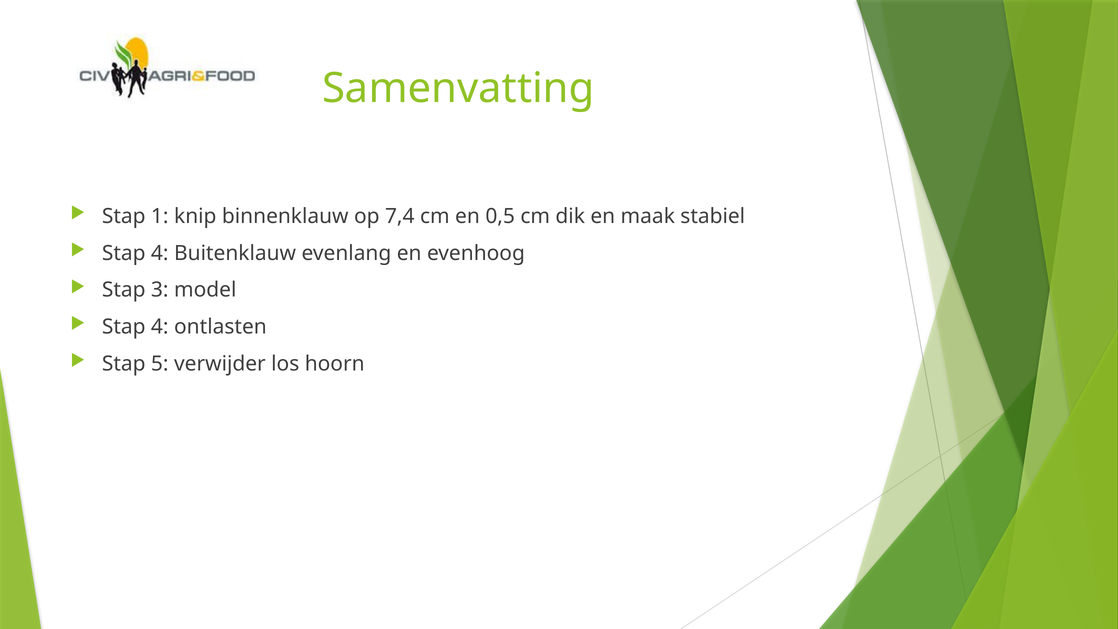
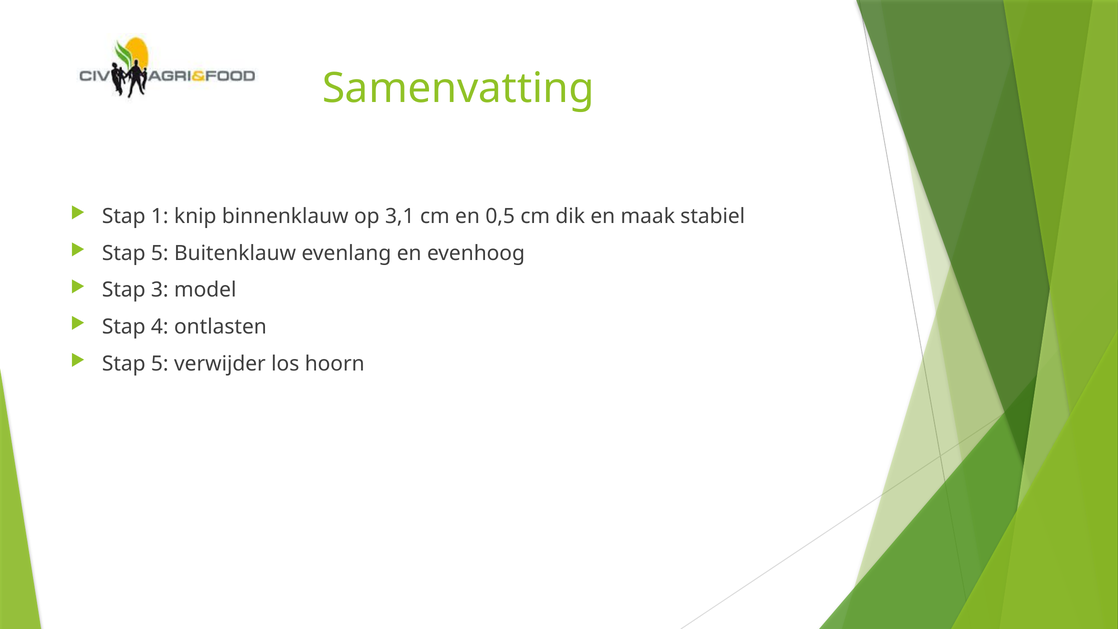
7,4: 7,4 -> 3,1 (400, 216)
4: 4 -> 5 (160, 253)
